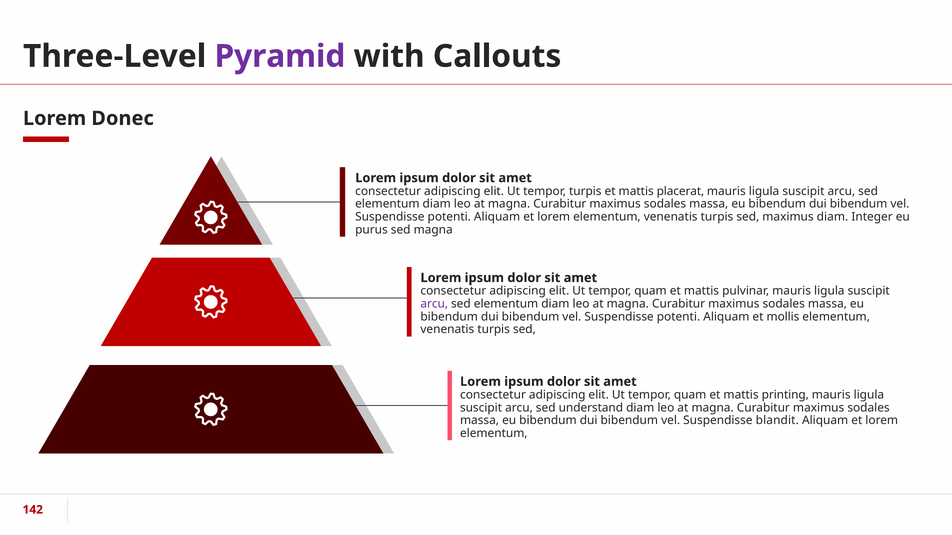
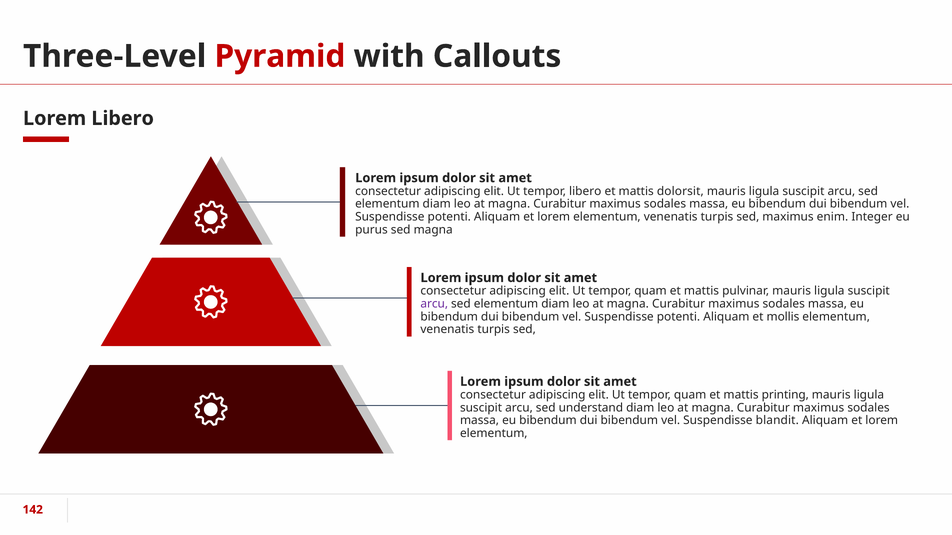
Pyramid colour: purple -> red (280, 56)
Lorem Donec: Donec -> Libero (123, 118)
tempor turpis: turpis -> libero (585, 191)
placerat: placerat -> dolorsit (680, 191)
maximus diam: diam -> enim (832, 217)
